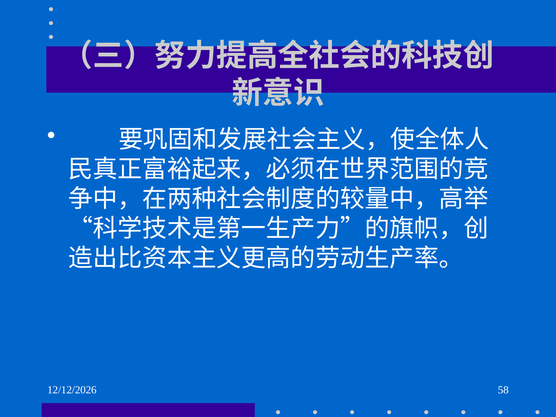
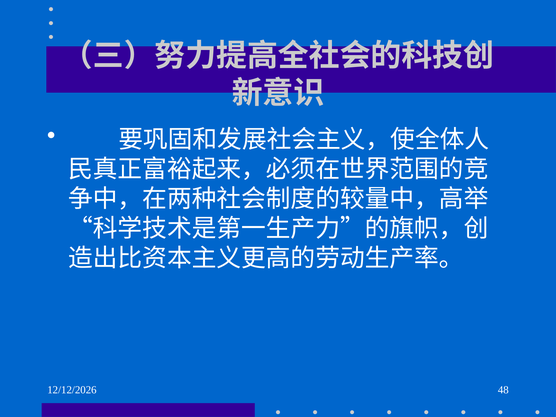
58: 58 -> 48 (503, 390)
